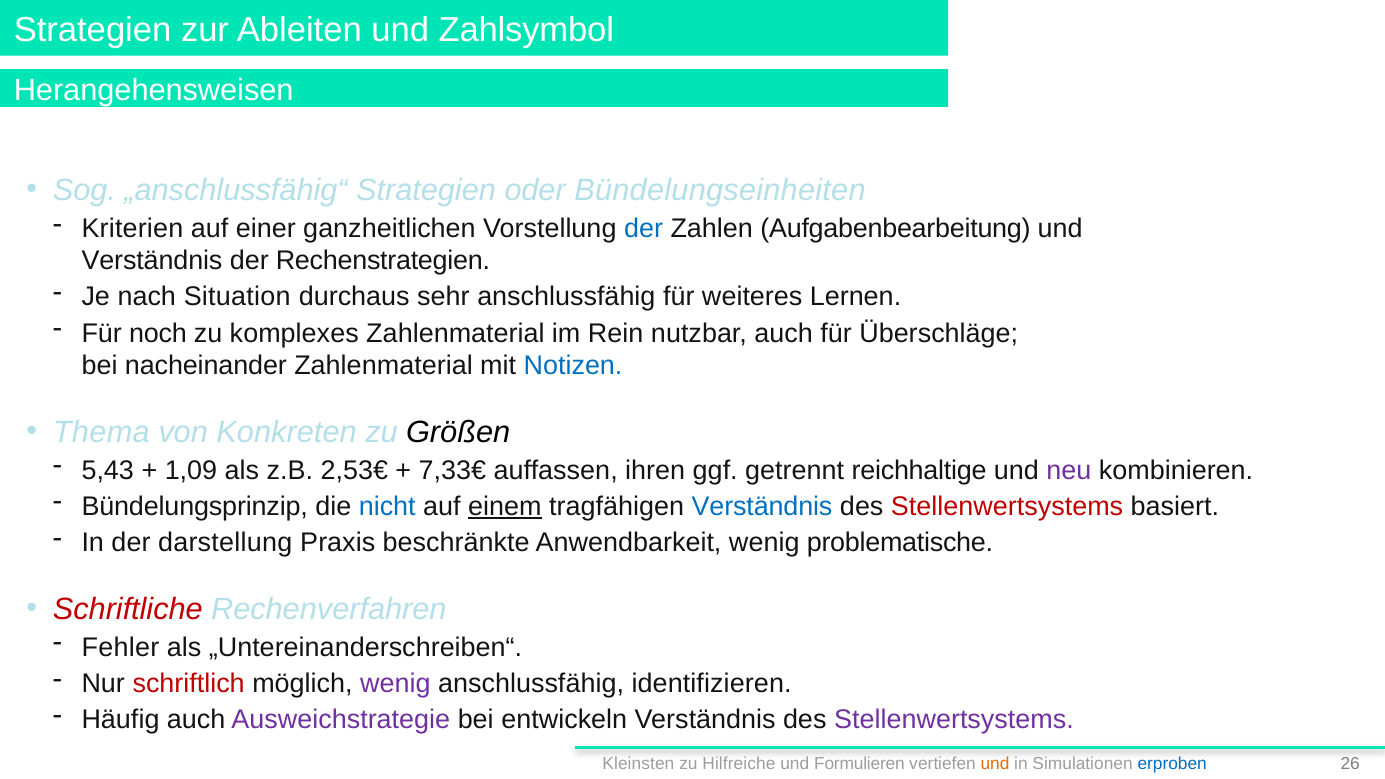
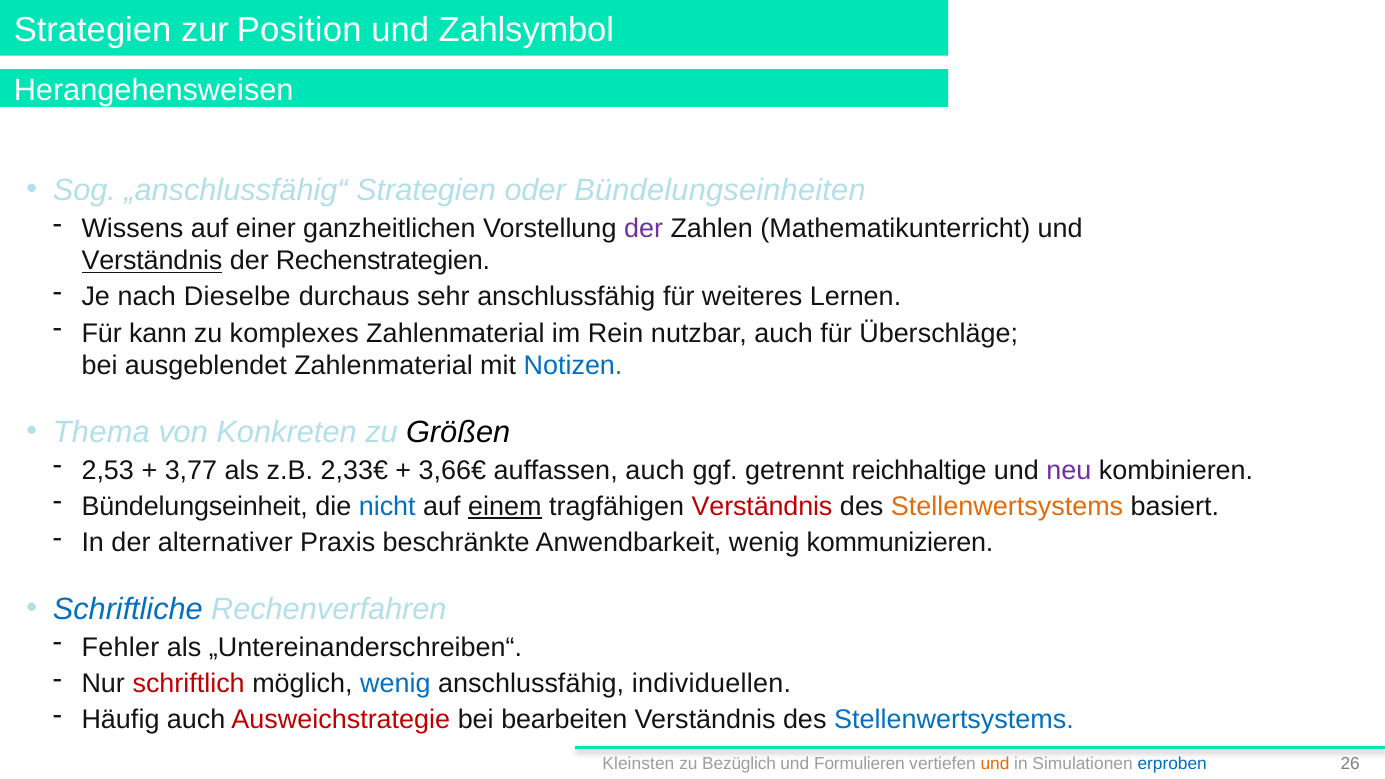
Ableiten: Ableiten -> Position (299, 30)
Kriterien: Kriterien -> Wissens (132, 229)
der colour: blue -> purple (644, 229)
Aufgabenbearbeitung: Aufgabenbearbeitung -> Mathematikunterricht (895, 229)
Verständnis underline: none -> present (152, 261)
Situation: Situation -> Dieselbe (237, 297)
noch: noch -> kann (158, 333)
nacheinander: nacheinander -> ausgeblendet (206, 366)
5,43: 5,43 -> 2,53 (108, 470)
1,09: 1,09 -> 3,77 (191, 470)
2,53€: 2,53€ -> 2,33€ (354, 470)
7,33€: 7,33€ -> 3,66€ (452, 470)
auffassen ihren: ihren -> auch (655, 470)
Bündelungsprinzip: Bündelungsprinzip -> Bündelungseinheit (195, 507)
Verständnis colour: blue -> red (762, 507)
Stellenwertsystems colour: red -> orange (1007, 507)
darstellung: darstellung -> alternativer (225, 543)
problematische: problematische -> kommunizieren (900, 543)
Schriftliche colour: red -> blue (128, 609)
wenig colour: purple -> blue (395, 684)
identifizieren: identifizieren -> individuellen (711, 684)
Ausweichstrategie colour: purple -> red (341, 720)
entwickeln: entwickeln -> bearbeiten (564, 720)
Stellenwertsystems colour: purple -> blue (954, 720)
Hilfreiche: Hilfreiche -> Bezüglich (739, 764)
